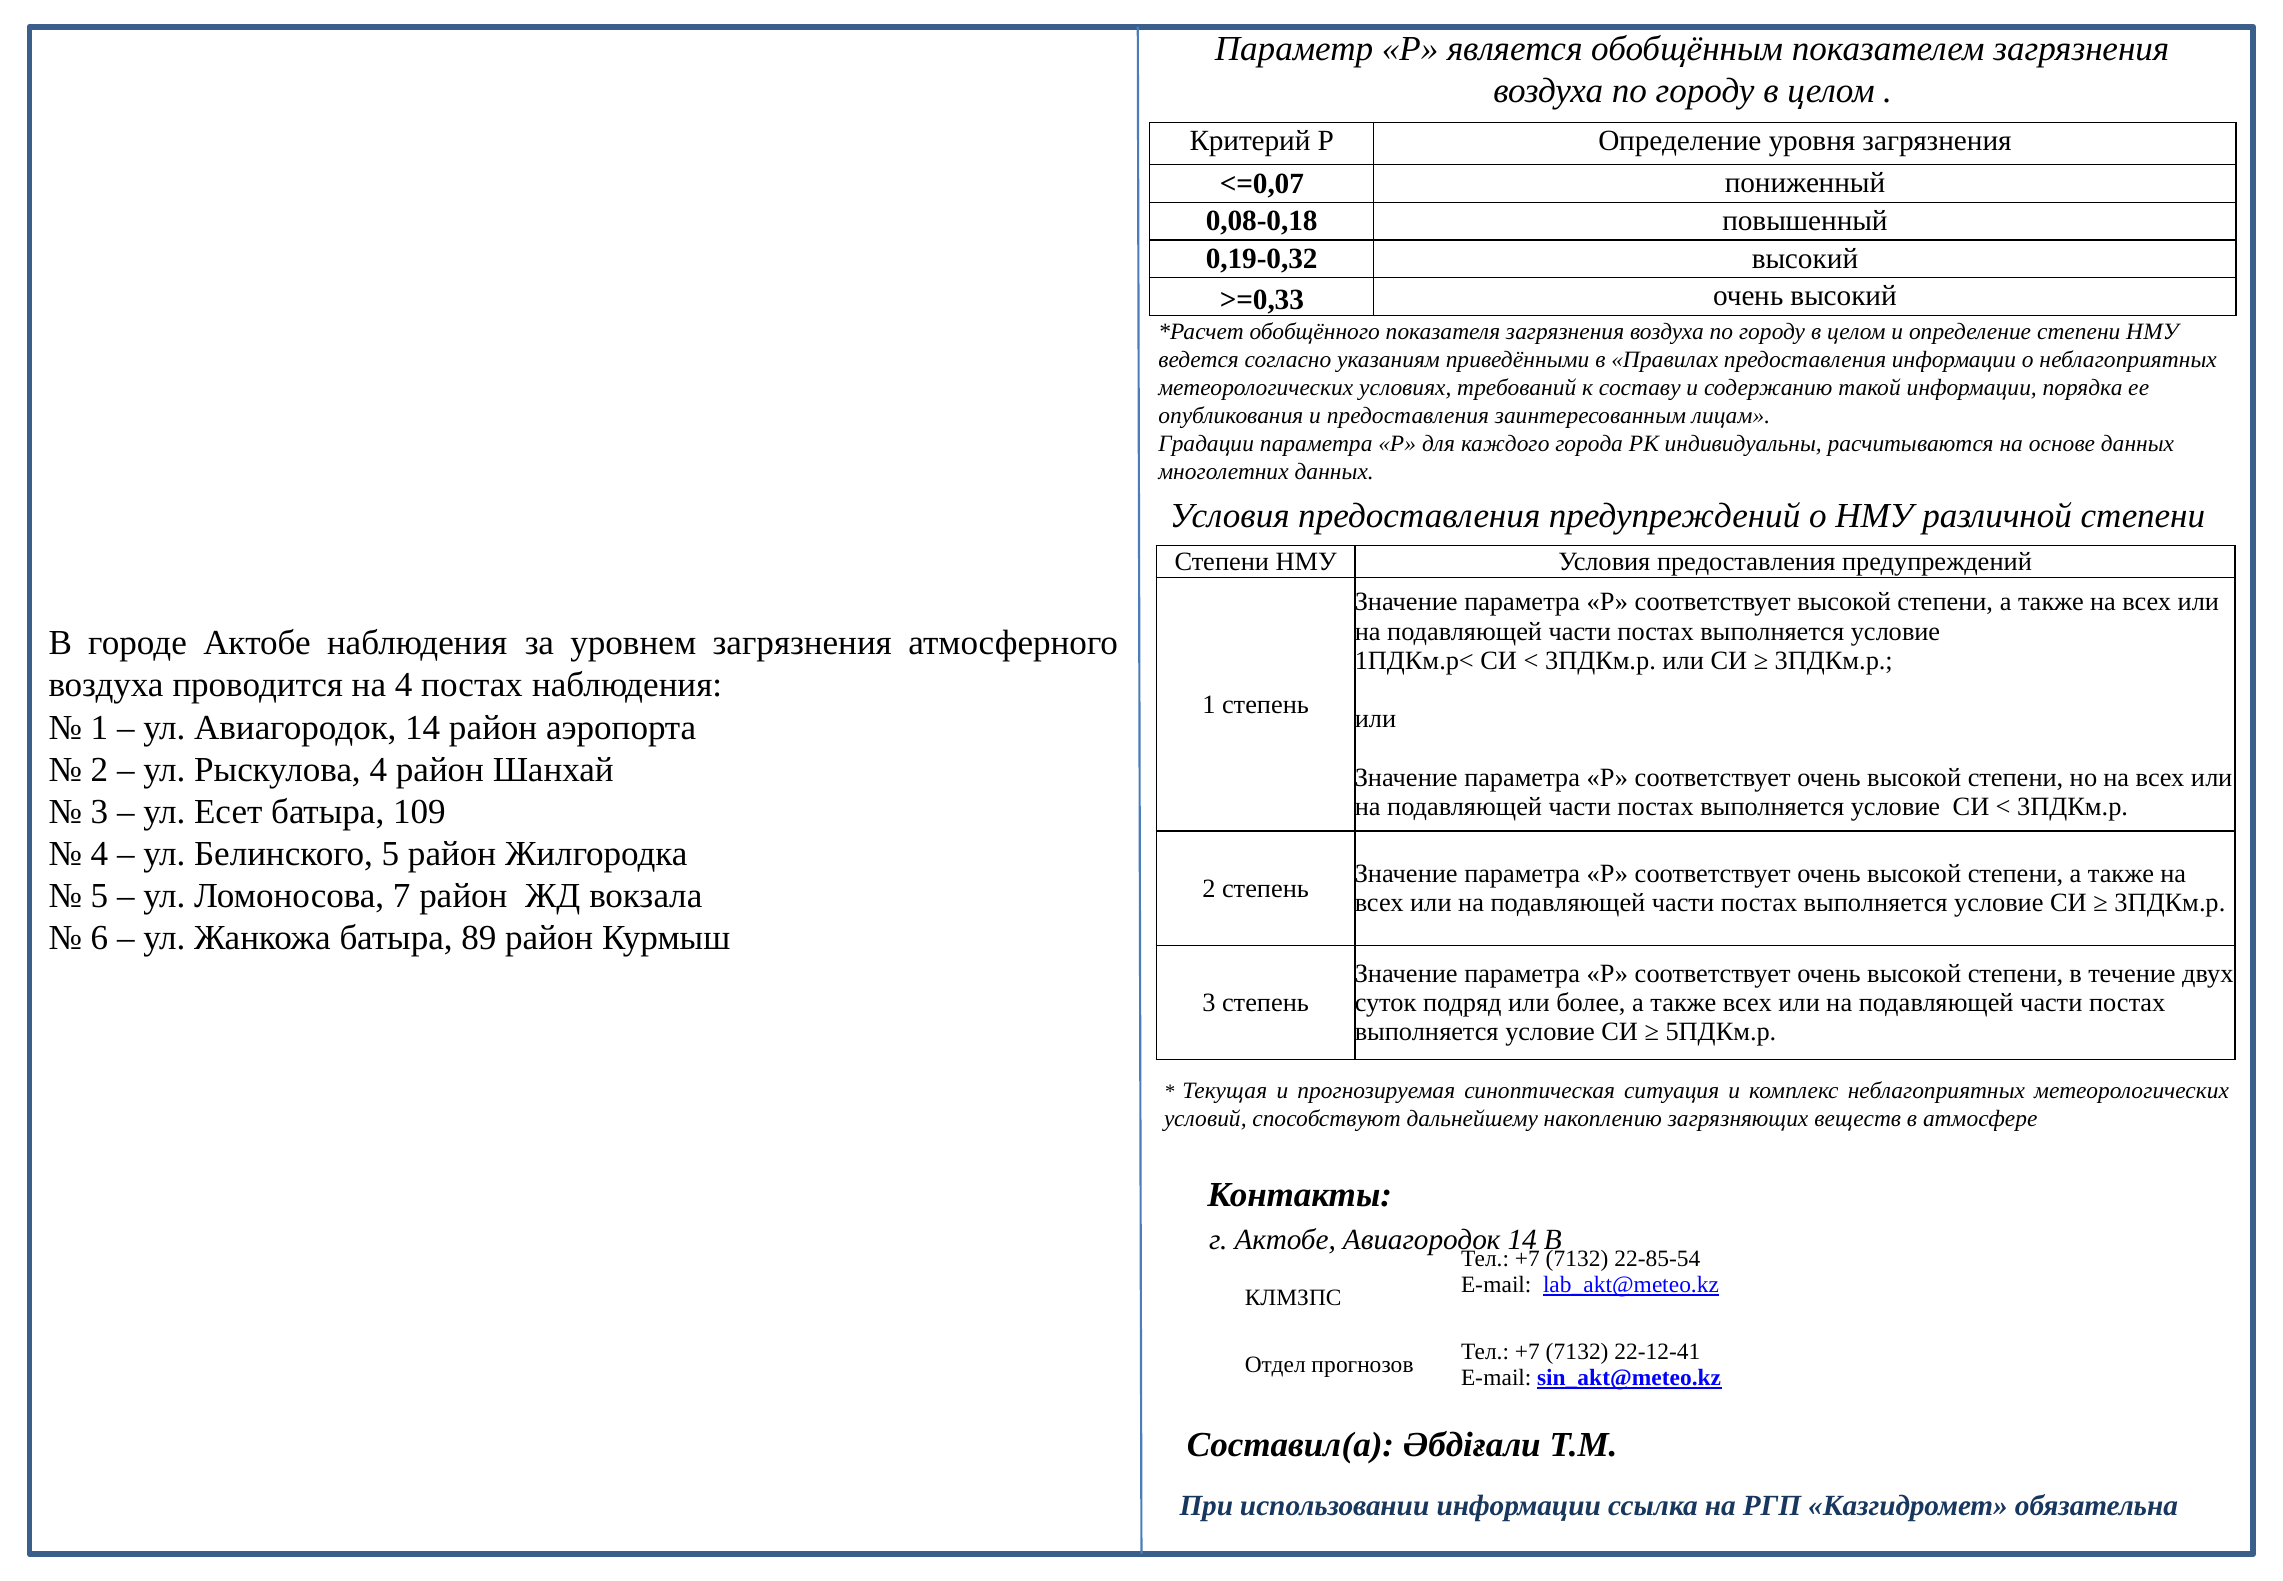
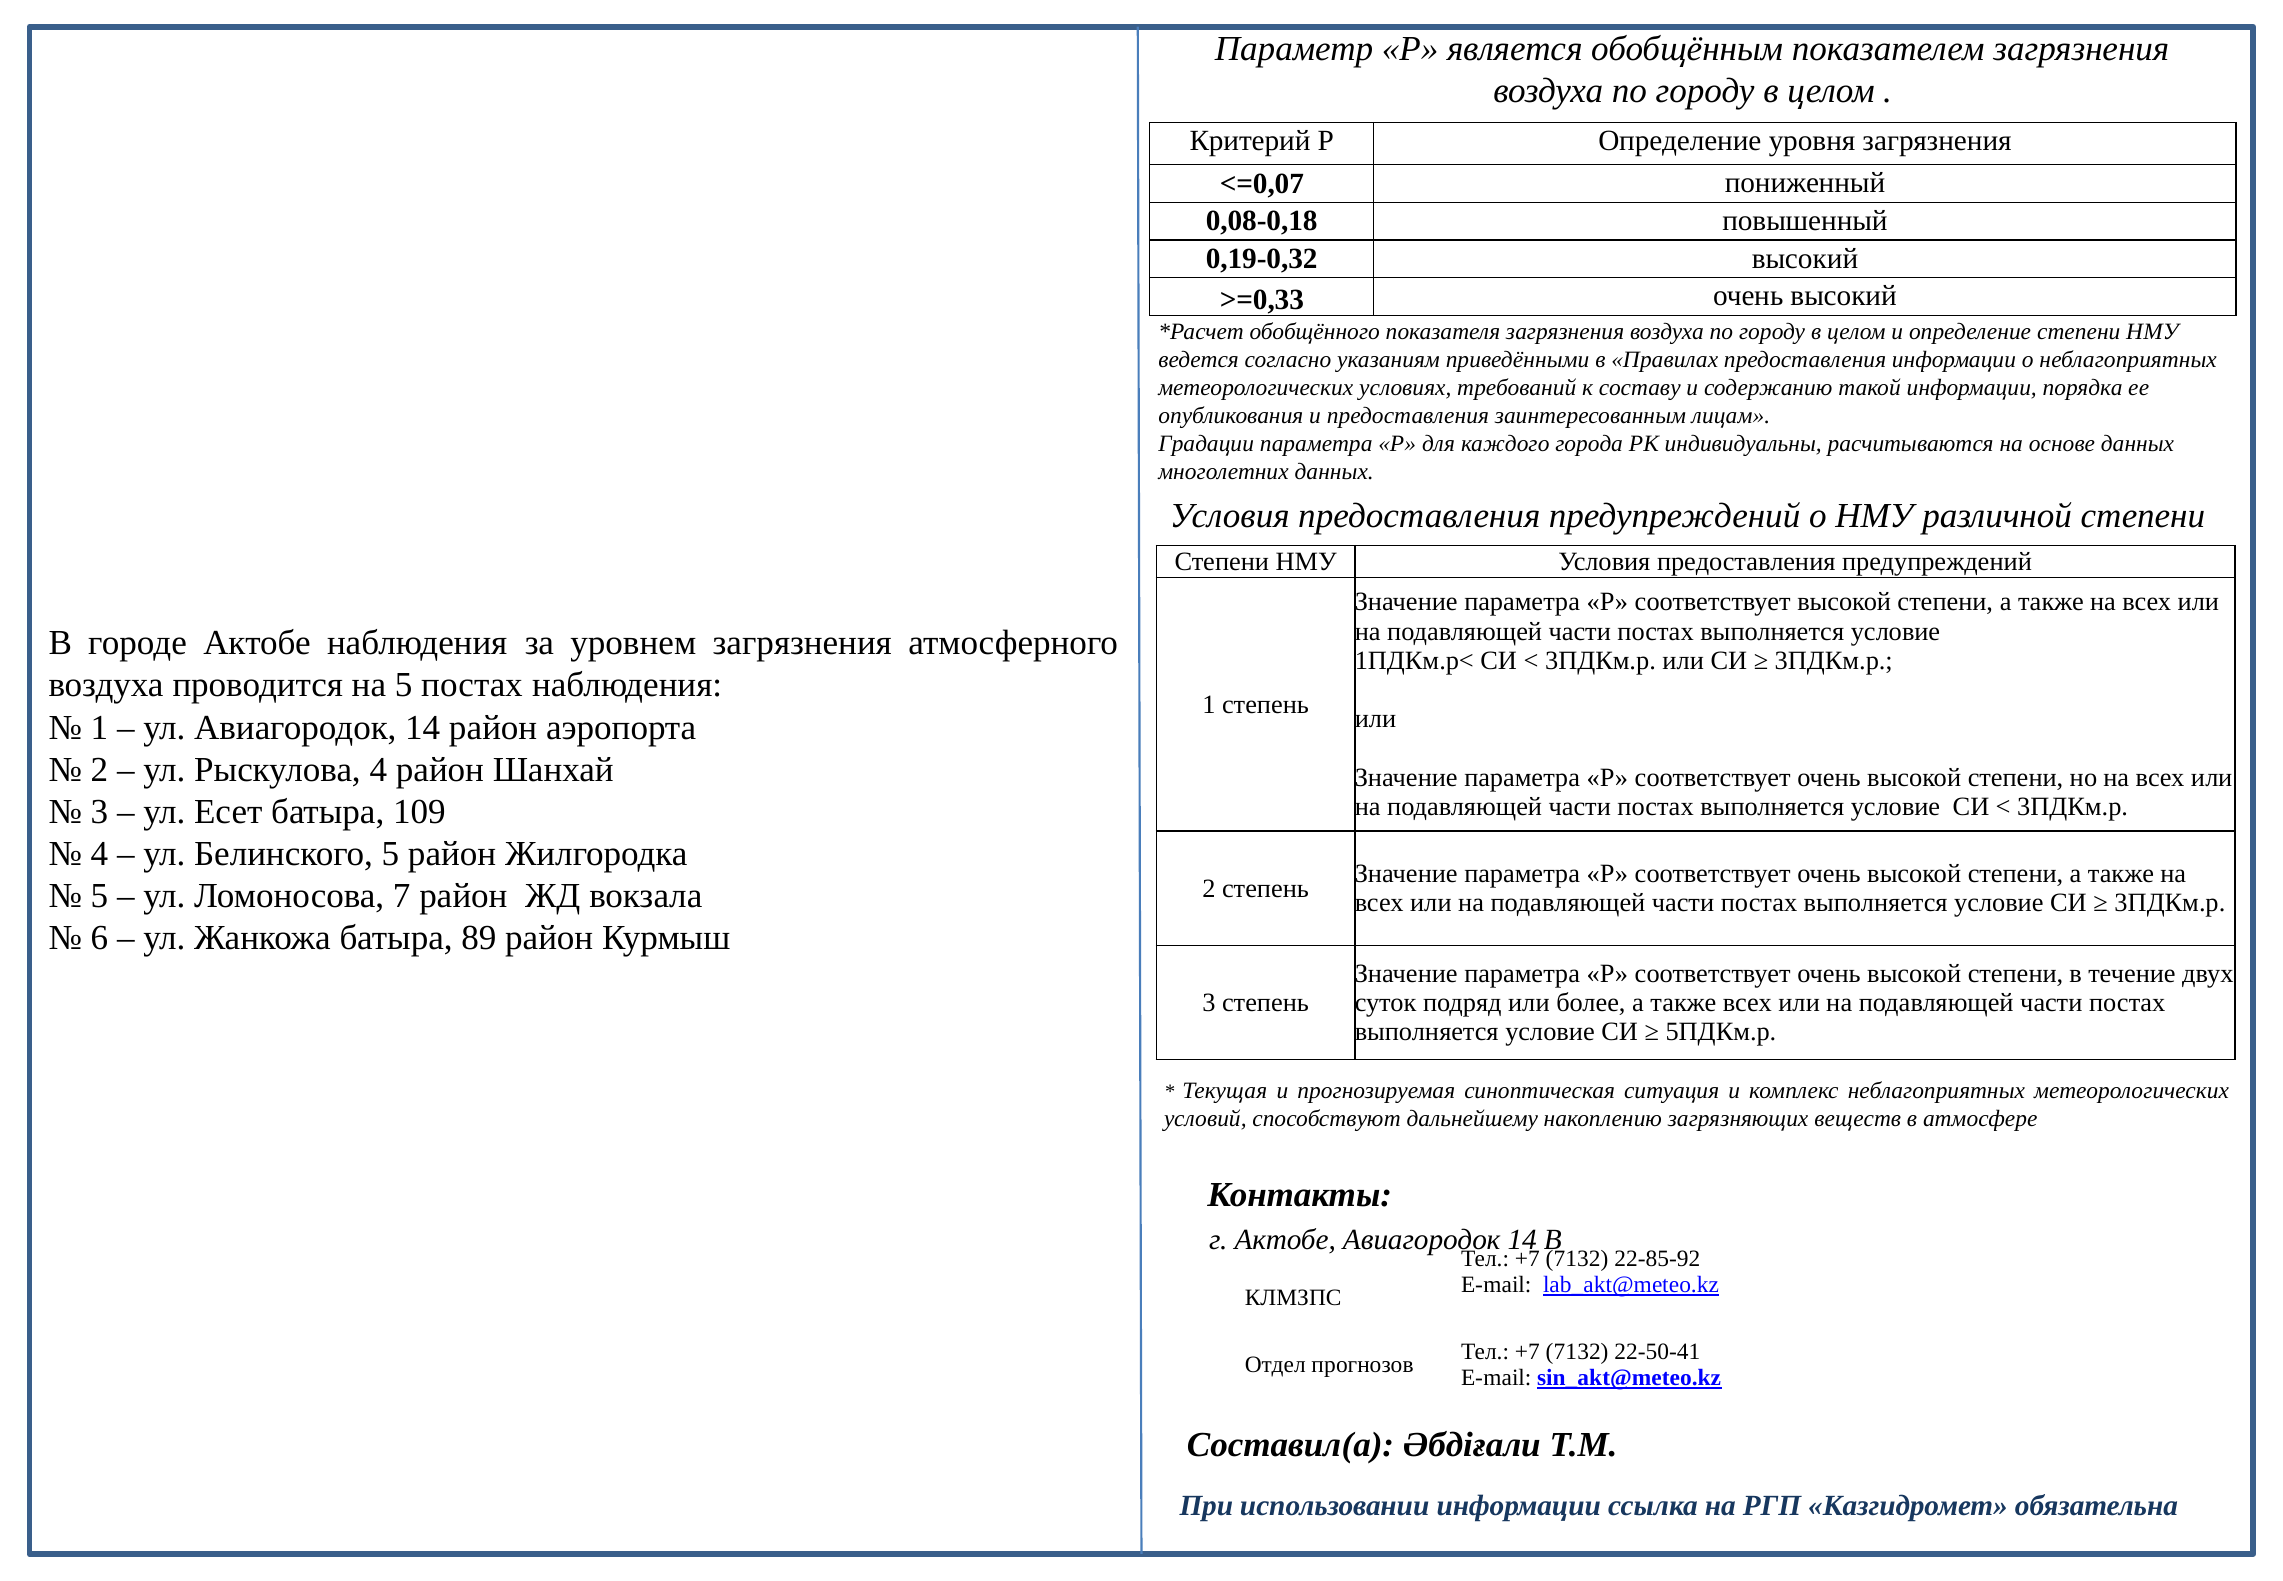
на 4: 4 -> 5 (404, 685)
22-85-54: 22-85-54 -> 22-85-92 (1657, 1258)
22-12-41: 22-12-41 -> 22-50-41 (1657, 1351)
